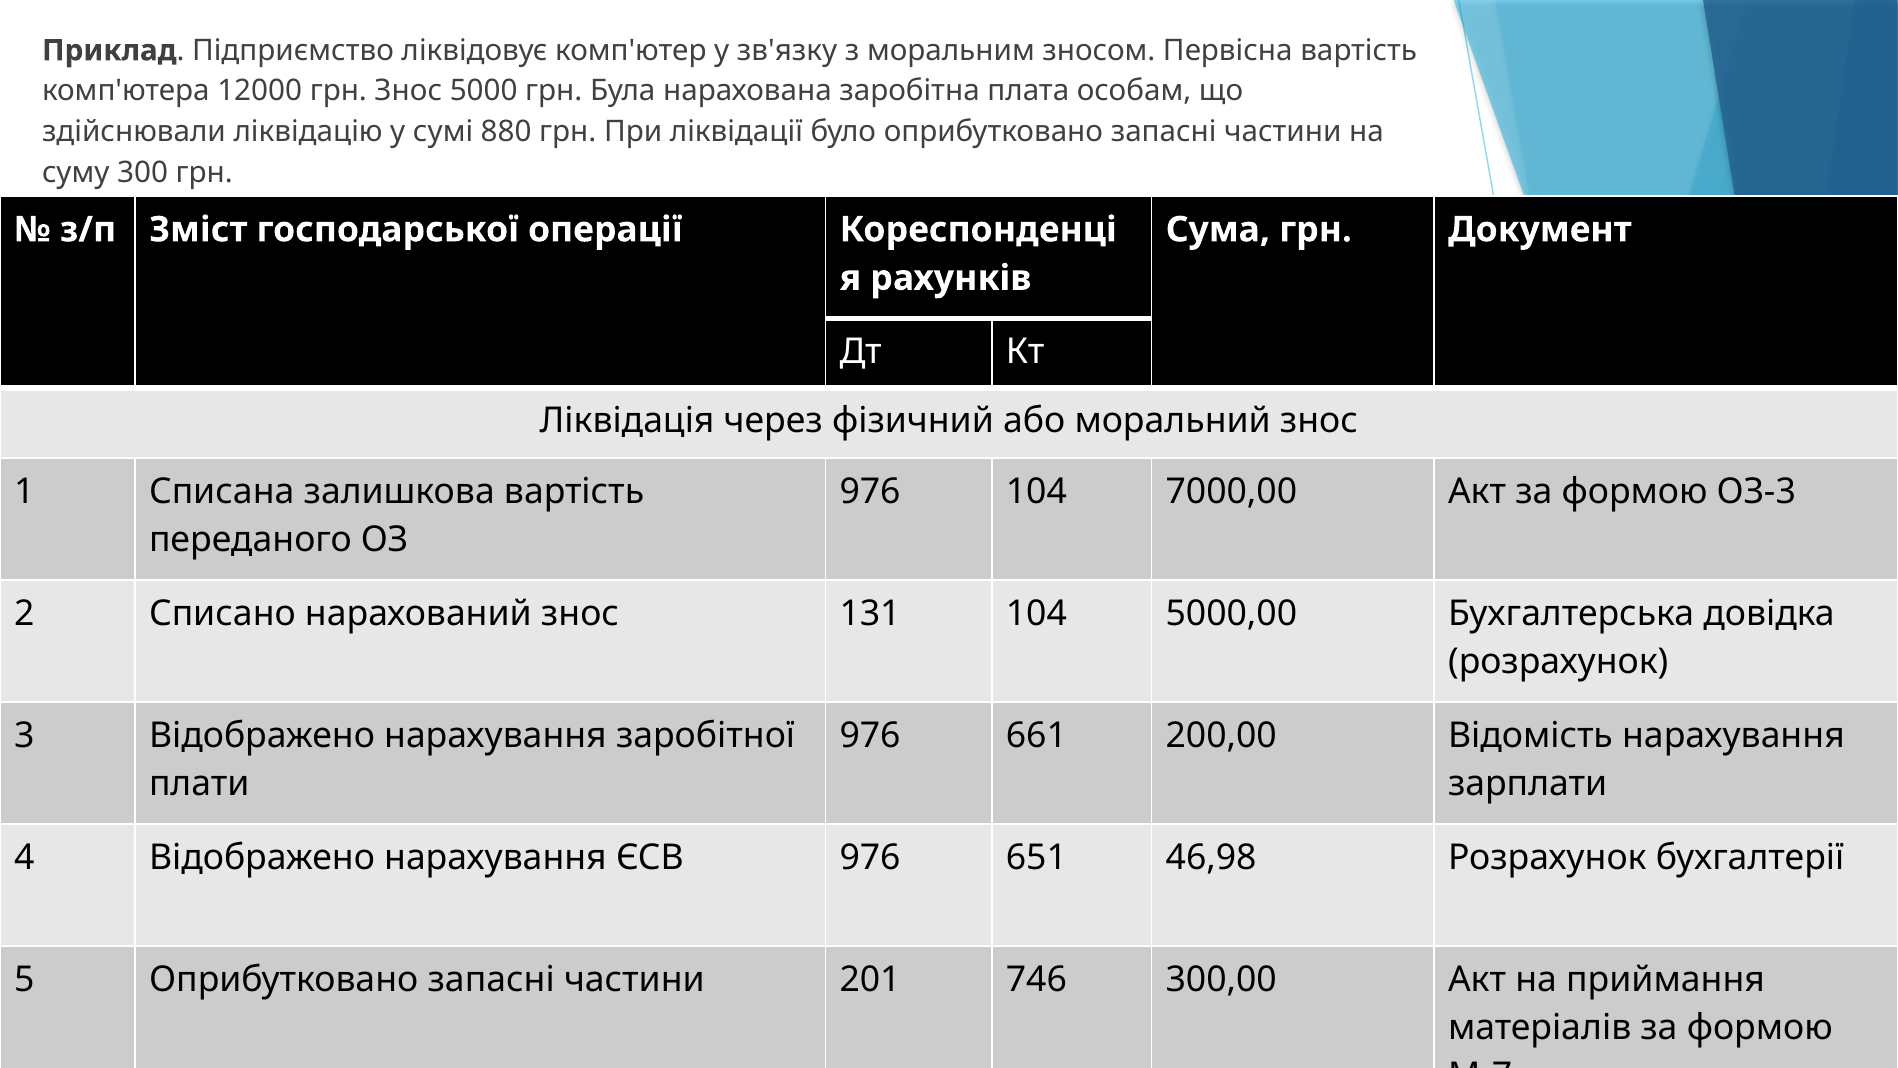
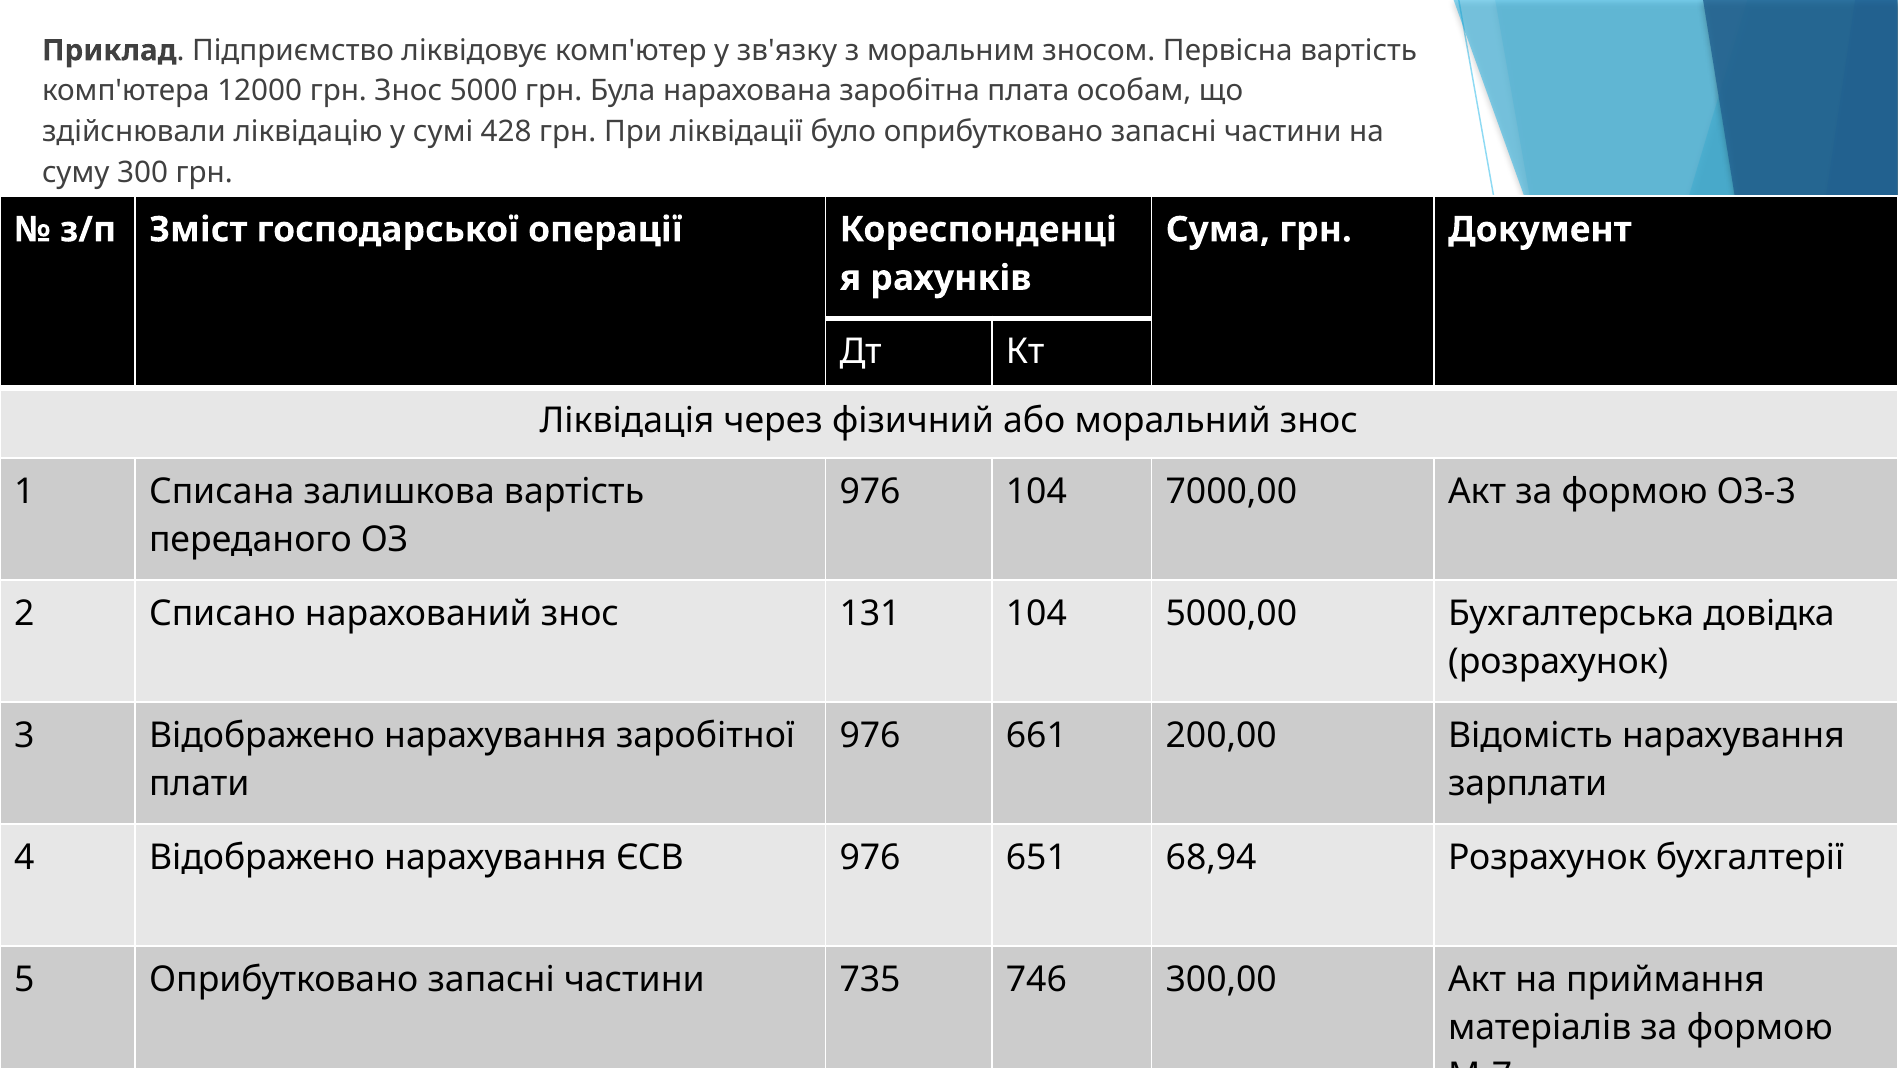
880: 880 -> 428 (506, 132)
46,98: 46,98 -> 68,94 (1211, 857)
201: 201 -> 735 (870, 979)
